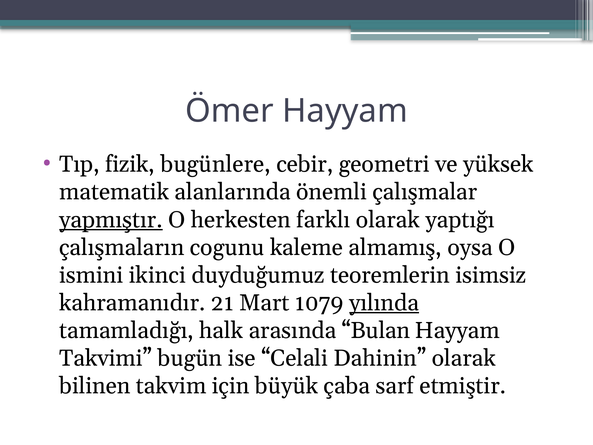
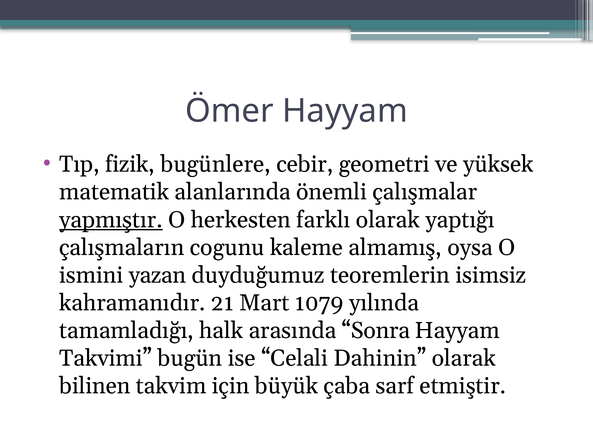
ikinci: ikinci -> yazan (158, 275)
yılında underline: present -> none (384, 303)
Bulan: Bulan -> Sonra (376, 330)
